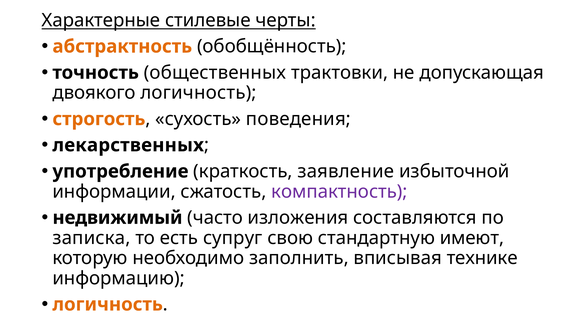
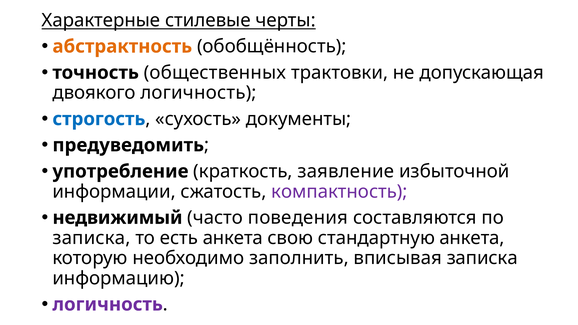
строгость colour: orange -> blue (99, 119)
поведения: поведения -> документы (299, 119)
лекарственных: лекарственных -> предуведомить (128, 145)
изложения: изложения -> поведения (298, 218)
есть супруг: супруг -> анкета (233, 238)
стандартную имеют: имеют -> анкета (472, 238)
вписывая технике: технике -> записка (482, 258)
логичность colour: orange -> purple (108, 305)
